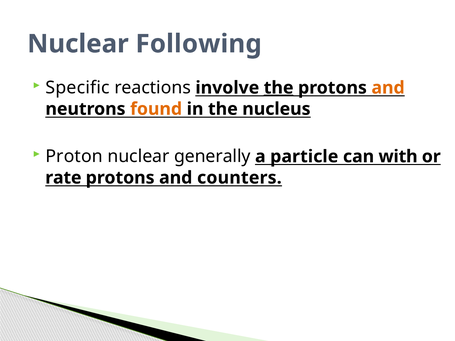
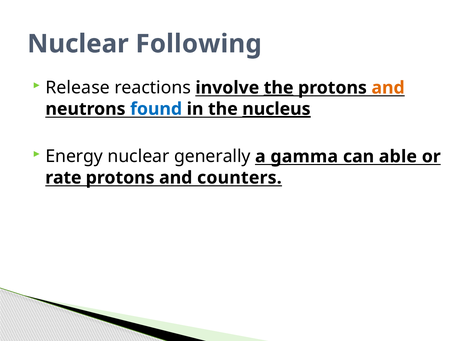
Specific: Specific -> Release (78, 88)
found colour: orange -> blue (156, 109)
nucleus underline: none -> present (276, 109)
Proton: Proton -> Energy (74, 157)
particle: particle -> gamma (304, 157)
with: with -> able (398, 157)
